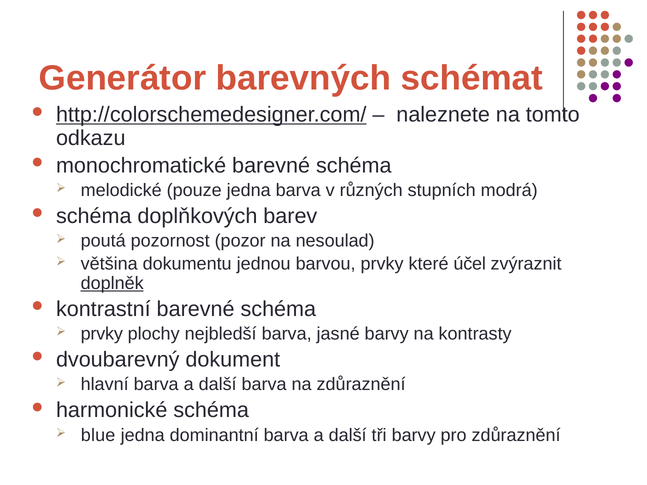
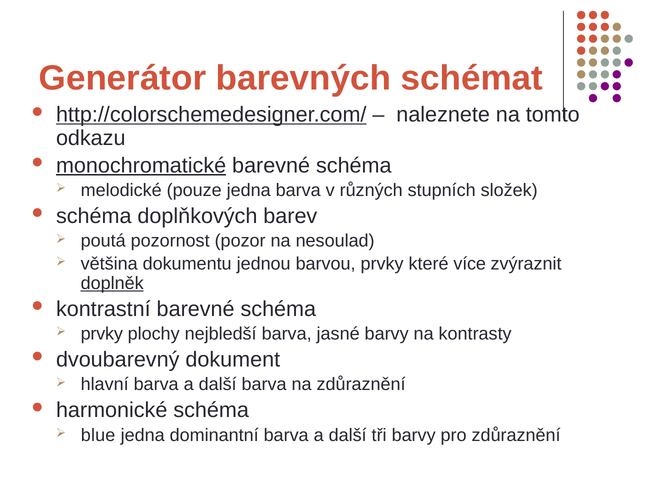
monochromatické underline: none -> present (141, 166)
modrá: modrá -> složek (509, 191)
účel: účel -> více (470, 264)
